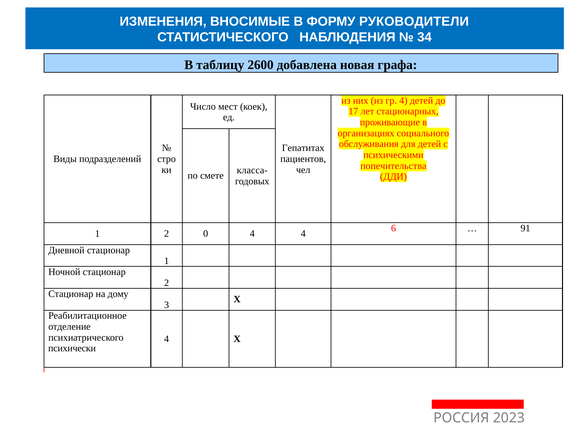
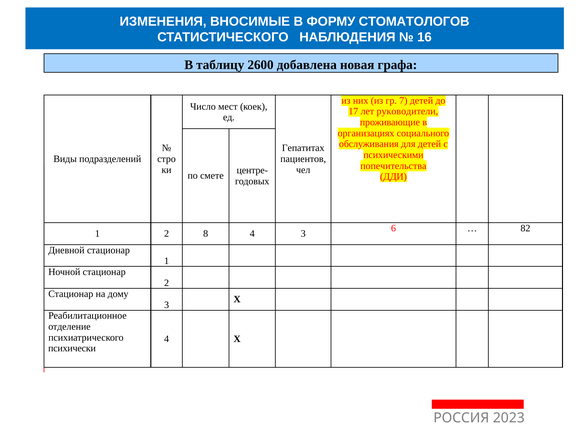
РУКОВОДИТЕЛИ: РУКОВОДИТЕЛИ -> СТОМАТОЛОГОВ (414, 21)
34: 34 -> 16 (424, 37)
гр 4: 4 -> 7 (403, 101)
стационарных: стационарных -> руководители (407, 111)
класса-: класса- -> центре- (252, 170)
91: 91 -> 82 (525, 228)
0: 0 -> 8 (206, 234)
4 4: 4 -> 3 (303, 234)
